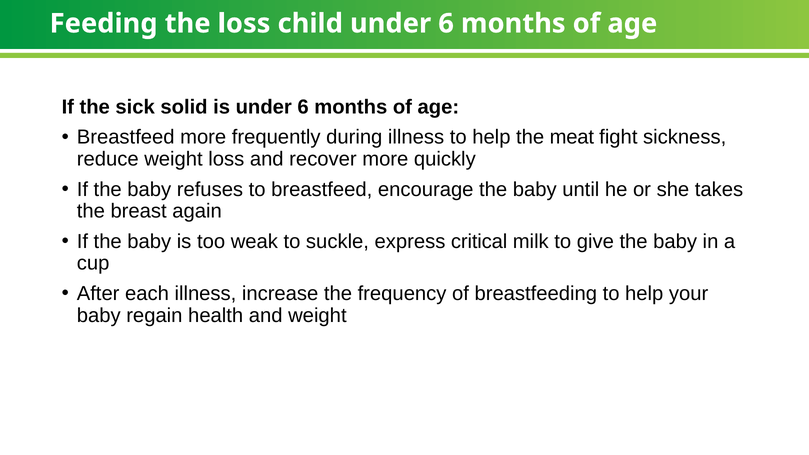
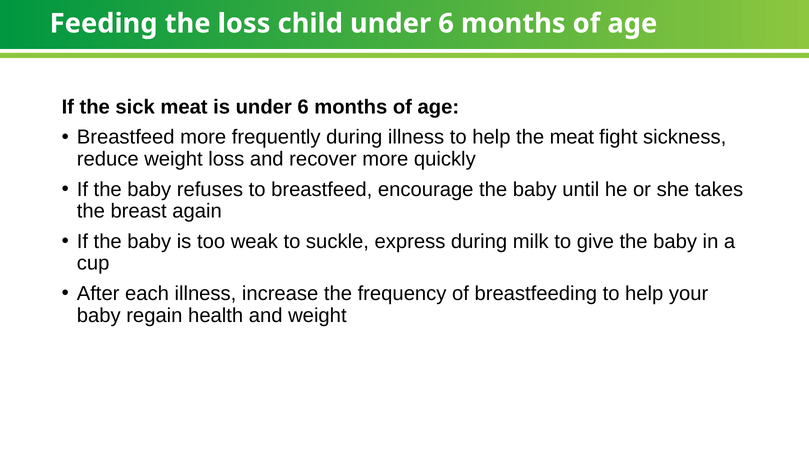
sick solid: solid -> meat (184, 107)
express critical: critical -> during (479, 241)
